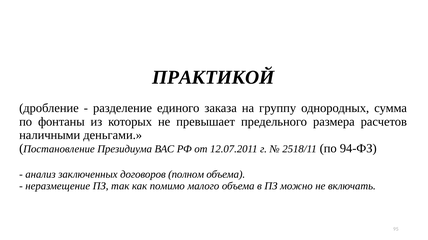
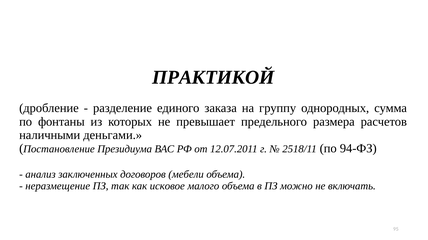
полном: полном -> мебели (186, 175)
помимо: помимо -> исковое (167, 187)
